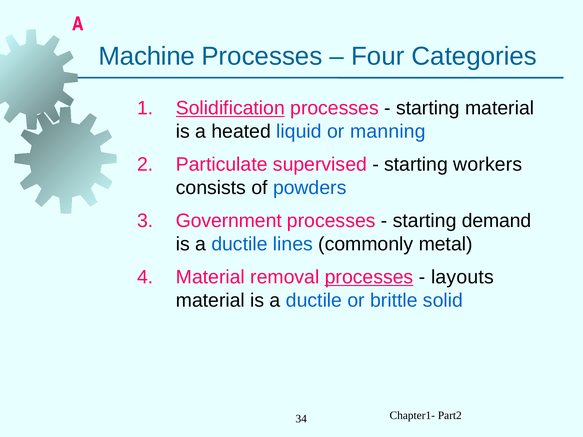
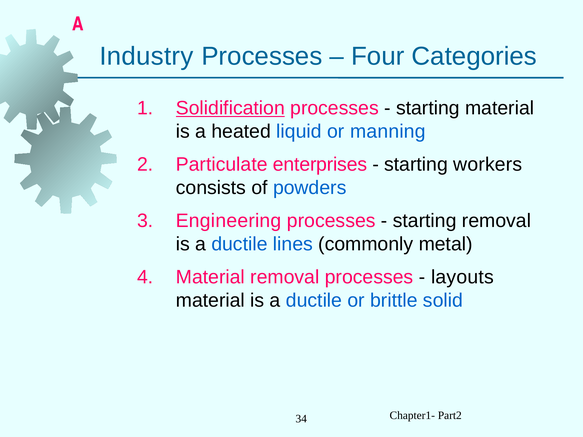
Machine: Machine -> Industry (146, 56)
supervised: supervised -> enterprises (320, 165)
Government: Government -> Engineering (229, 221)
starting demand: demand -> removal (496, 221)
processes underline: present -> none (369, 277)
